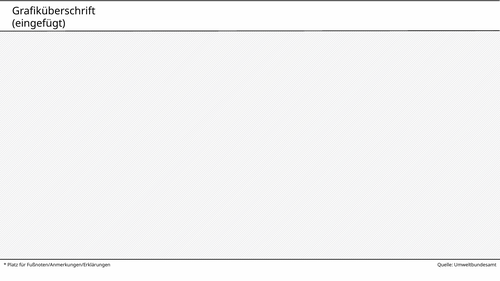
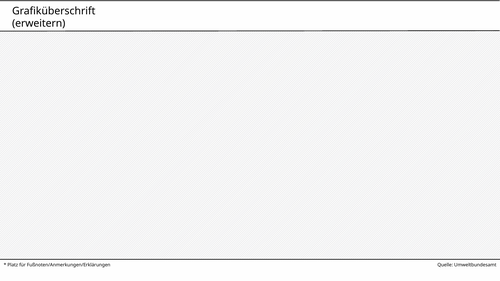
eingefügt: eingefügt -> erweitern (39, 23)
